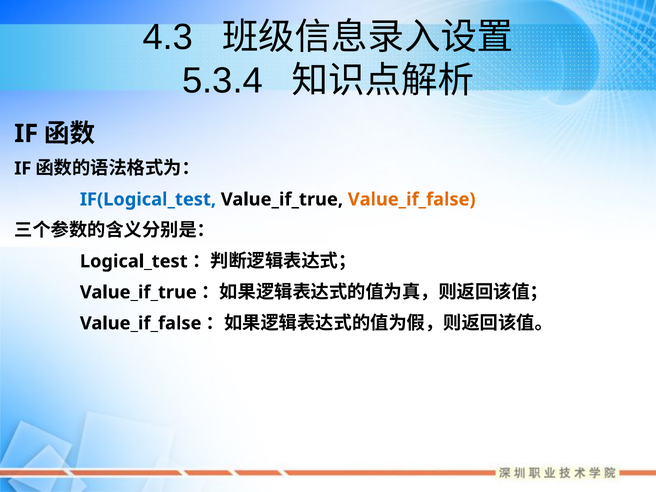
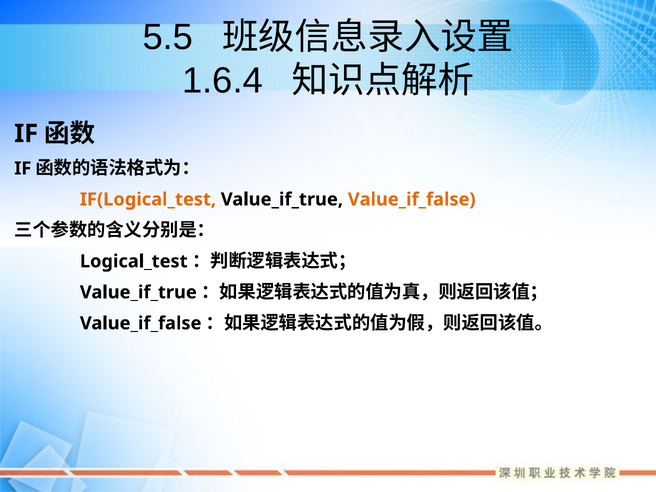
4.3: 4.3 -> 5.5 (168, 37)
5.3.4: 5.3.4 -> 1.6.4 (222, 81)
IF(Logical_test colour: blue -> orange (148, 199)
